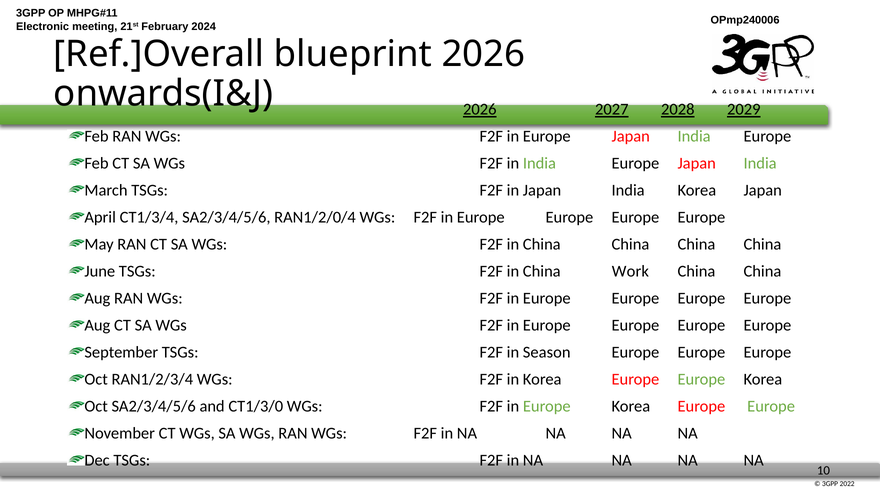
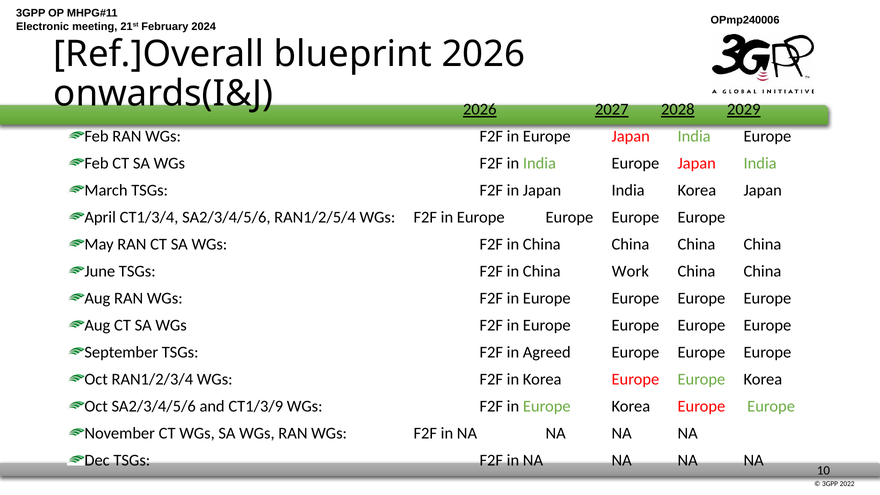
RAN1/2/0/4: RAN1/2/0/4 -> RAN1/2/5/4 (315, 217)
Season: Season -> Agreed (547, 352)
CT1/3/0: CT1/3/0 -> CT1/3/9 (256, 406)
